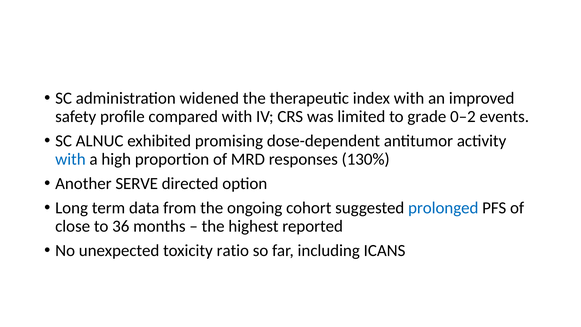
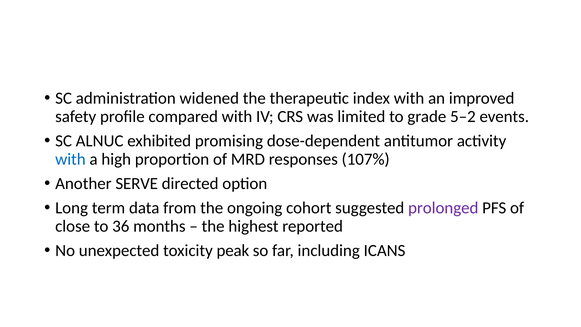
0–2: 0–2 -> 5–2 (463, 117)
130%: 130% -> 107% (366, 159)
prolonged colour: blue -> purple (443, 208)
ratio: ratio -> peak (233, 251)
